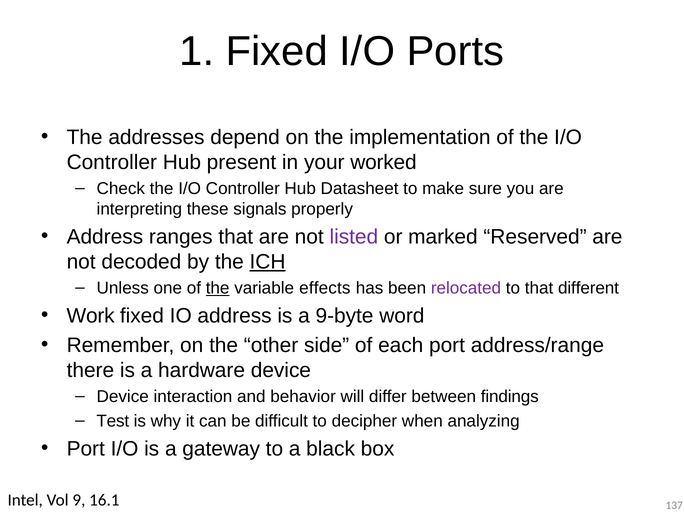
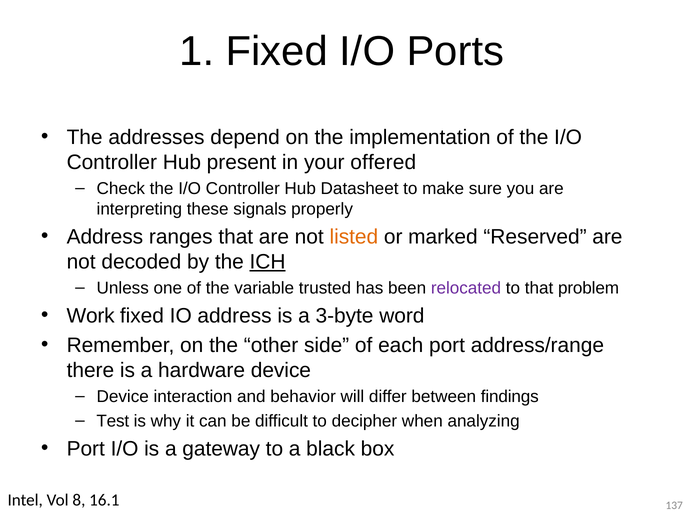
worked: worked -> offered (383, 162)
listed colour: purple -> orange (354, 237)
the underline: present -> none (218, 288)
effects: effects -> trusted (325, 288)
different: different -> problem (589, 288)
9-byte: 9-byte -> 3-byte (345, 316)
9: 9 -> 8 (79, 500)
